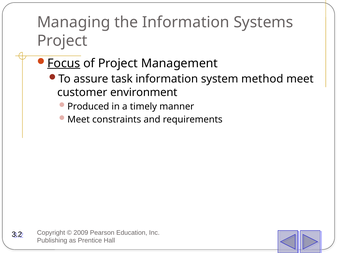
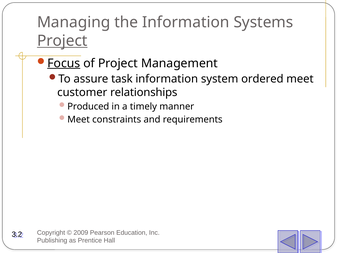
Project underline: none -> present (62, 41)
method: method -> ordered (262, 79)
environment: environment -> relationships (144, 92)
